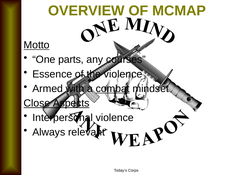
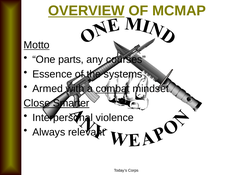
OVERVIEW underline: none -> present (86, 11)
the violence: violence -> systems (123, 74)
Aspects: Aspects -> Smarter (71, 103)
